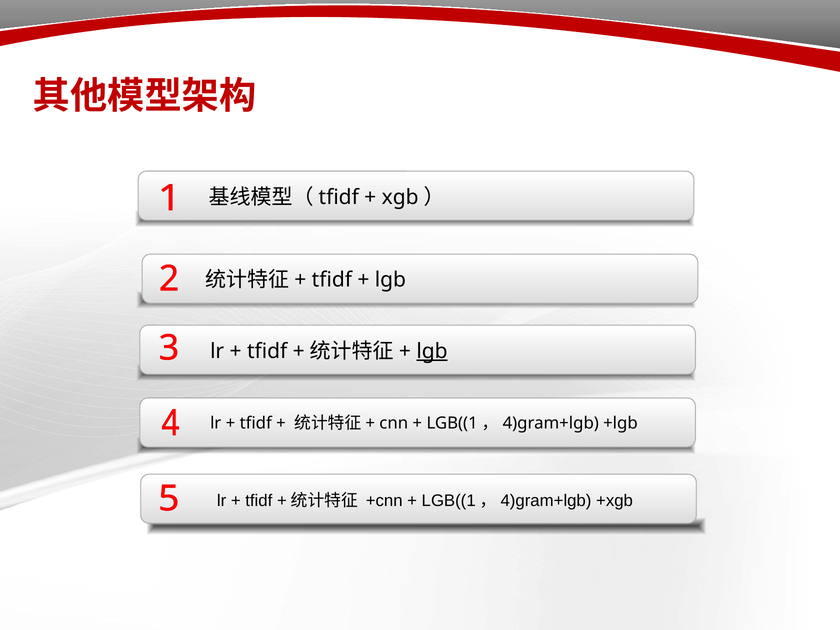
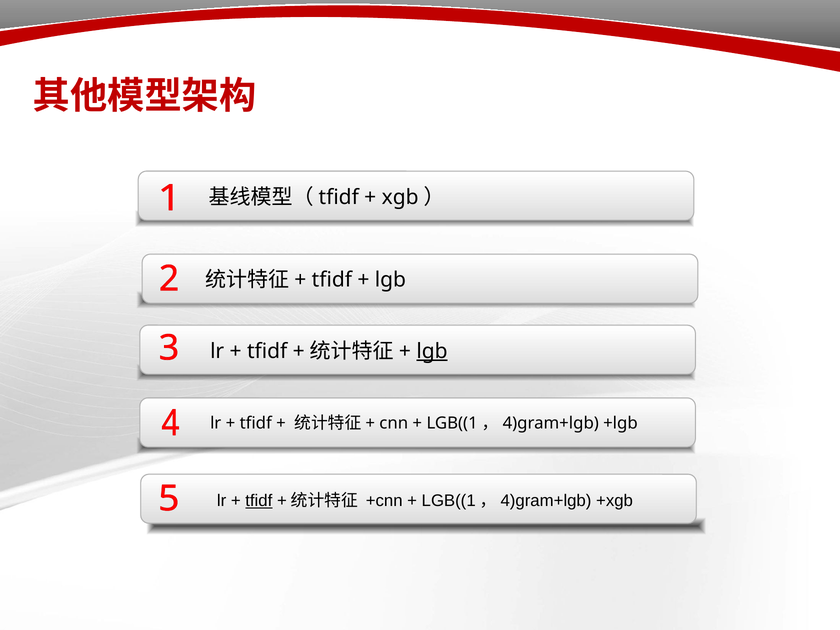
tfidf underline: none -> present (259, 501)
